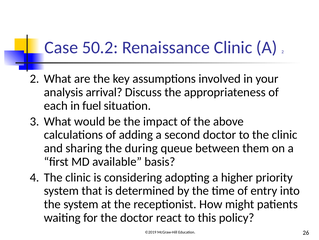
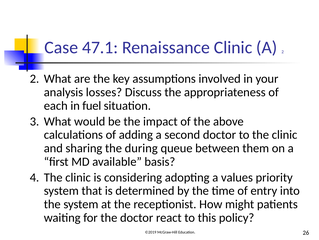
50.2: 50.2 -> 47.1 (100, 47)
arrival: arrival -> losses (104, 92)
higher: higher -> values (237, 177)
